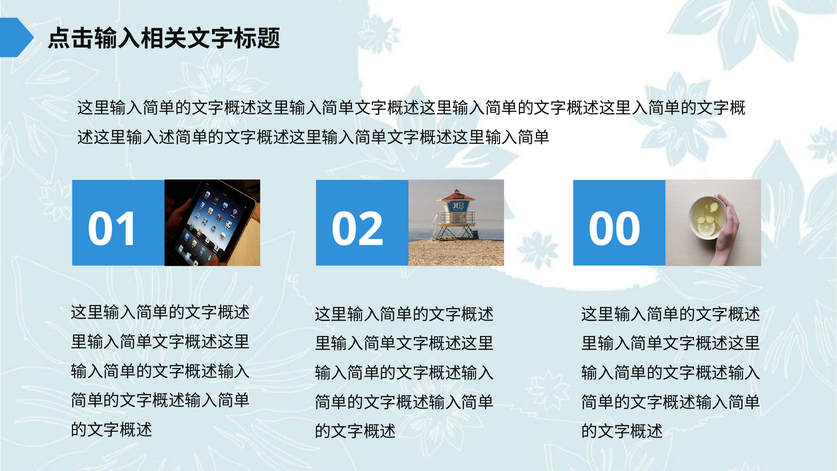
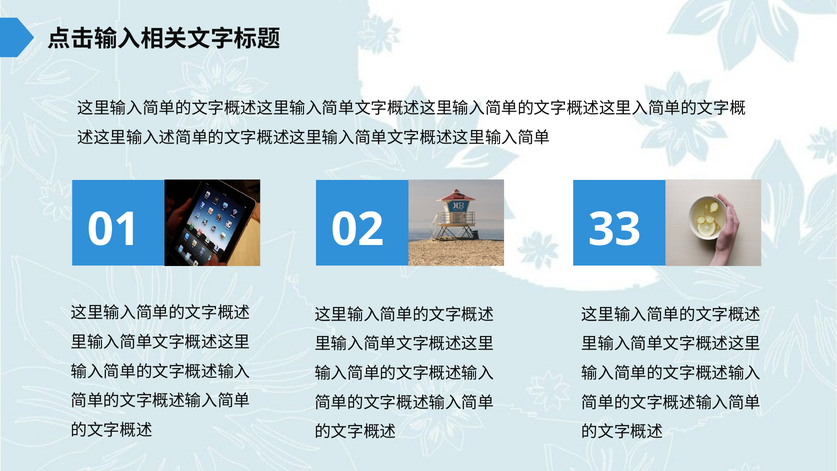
00: 00 -> 33 (615, 229)
